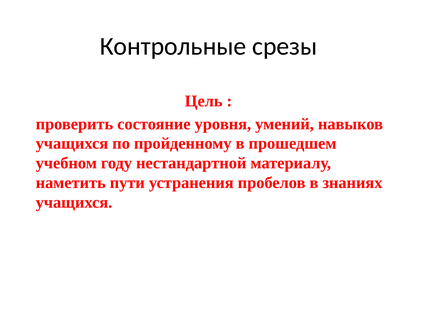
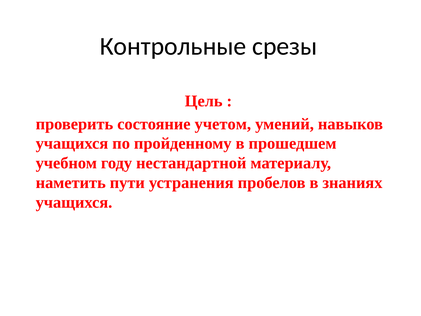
уровня: уровня -> учетом (223, 124)
